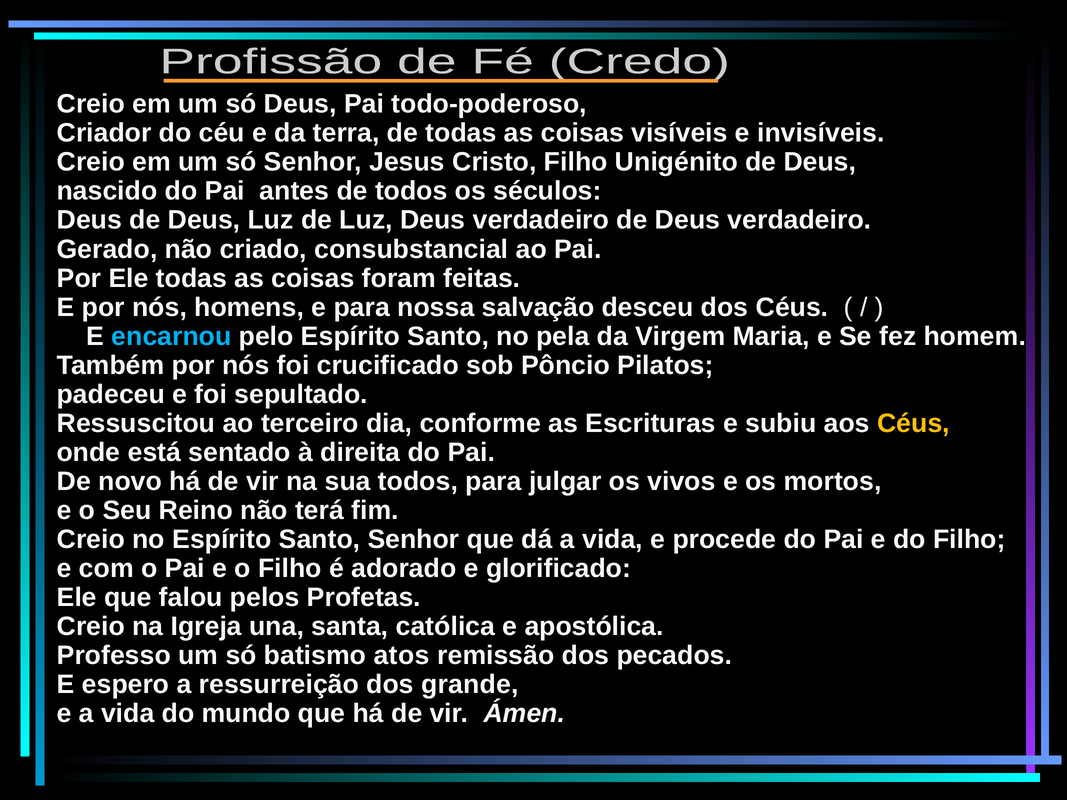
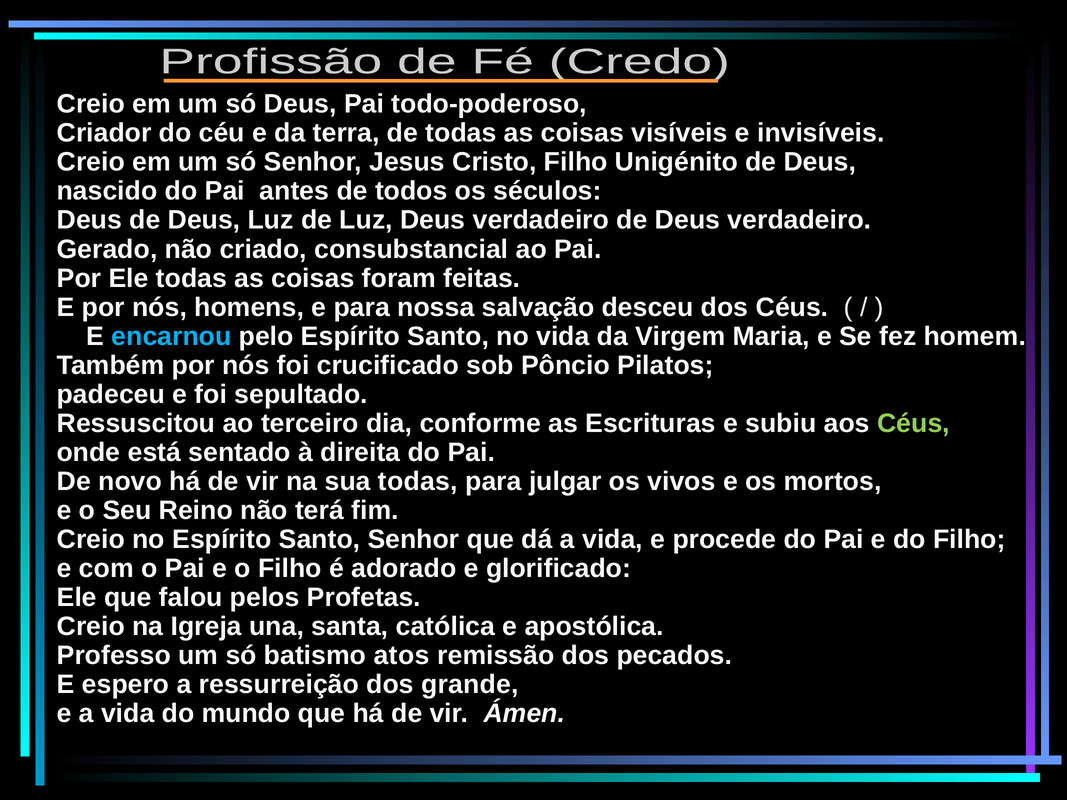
no pela: pela -> vida (563, 336)
Céus colour: yellow -> light green (913, 423)
sua todos: todos -> todas (418, 482)
